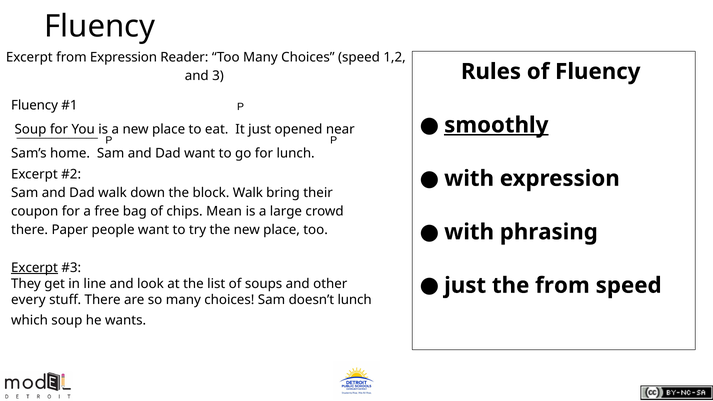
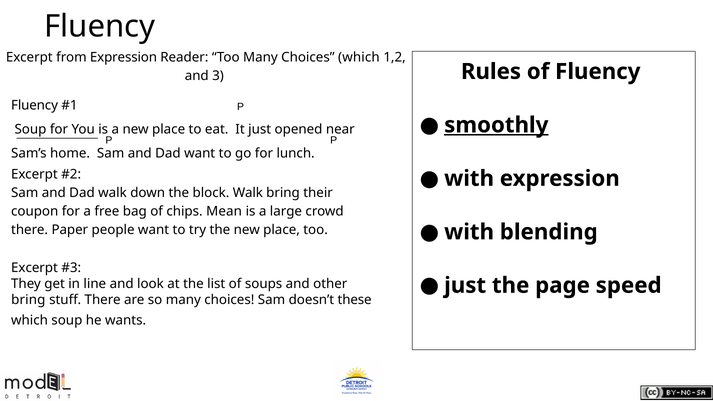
Choices speed: speed -> which (359, 57)
phrasing: phrasing -> blending (549, 232)
Excerpt underline: present -> none (34, 268)
the from: from -> page (563, 285)
every: every -> bring (28, 300)
doesn’t lunch: lunch -> these (355, 300)
